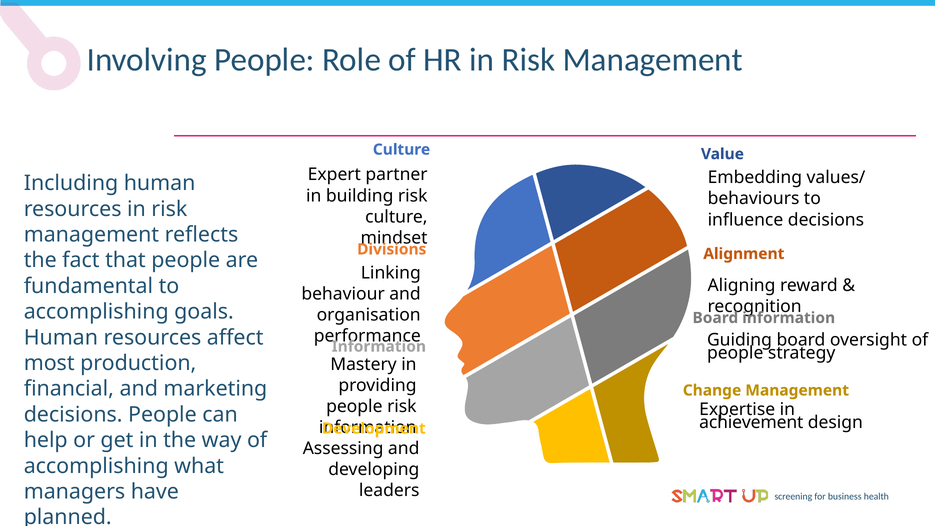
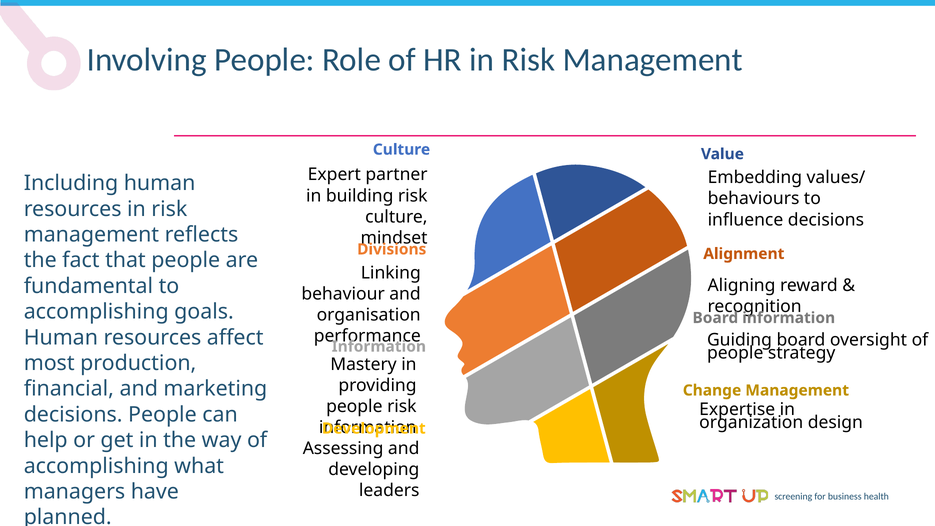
achievement: achievement -> organization (751, 422)
